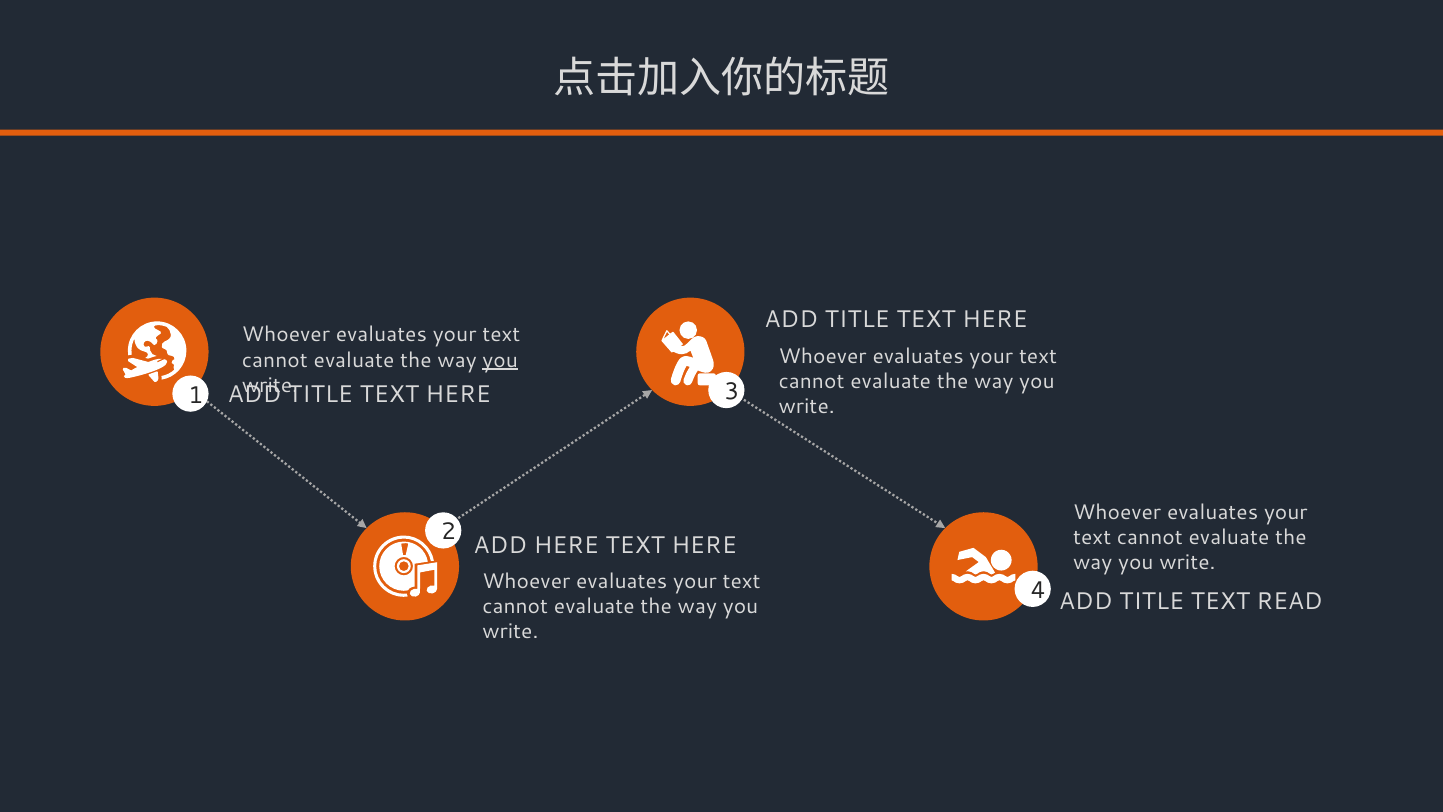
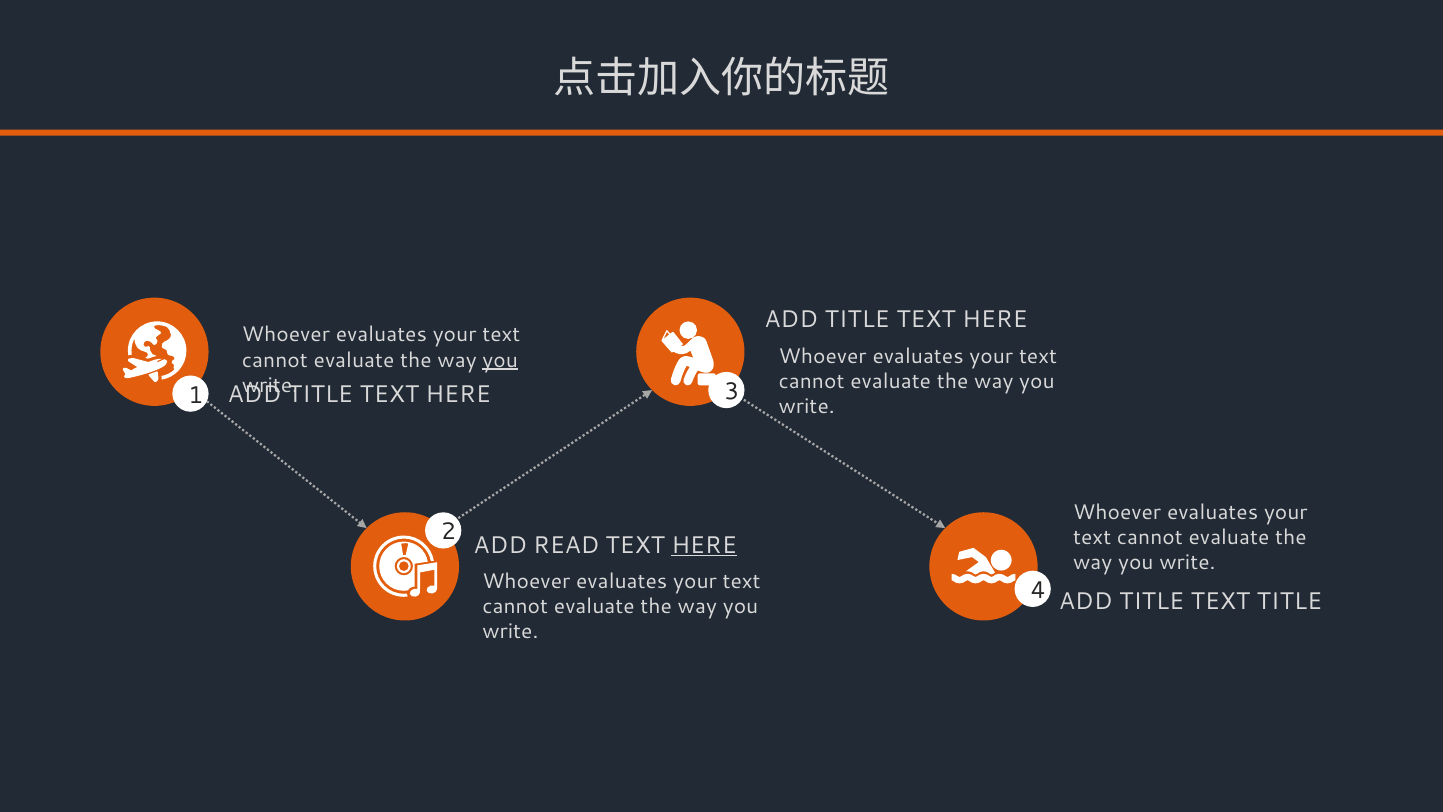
ADD HERE: HERE -> READ (566, 545)
HERE underline: none -> present (704, 545)
TEXT READ: READ -> TITLE (1289, 602)
